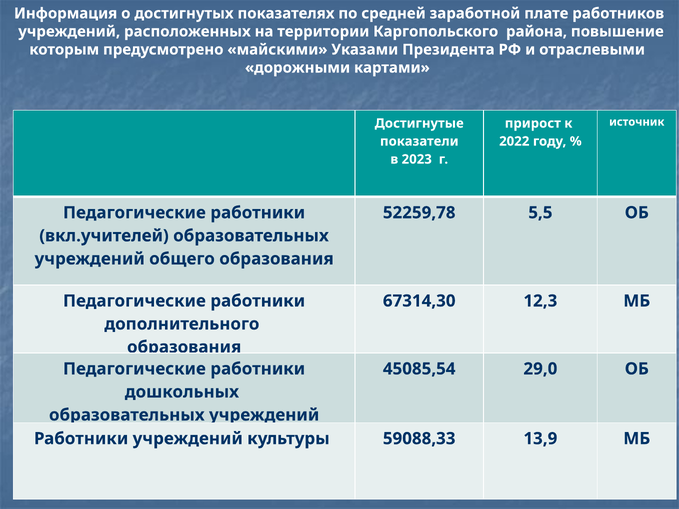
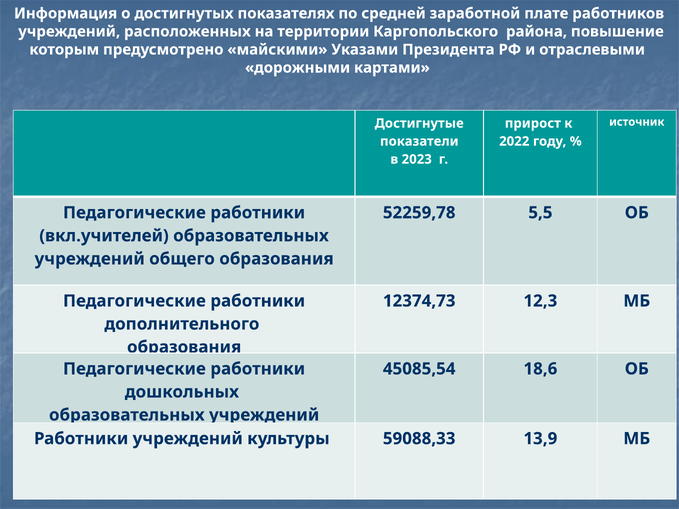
67314,30: 67314,30 -> 12374,73 (419, 301)
29,0: 29,0 -> 18,6 (540, 369)
